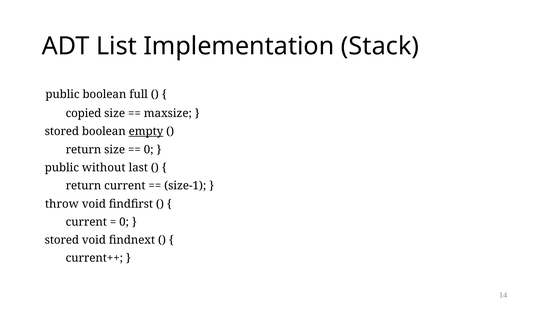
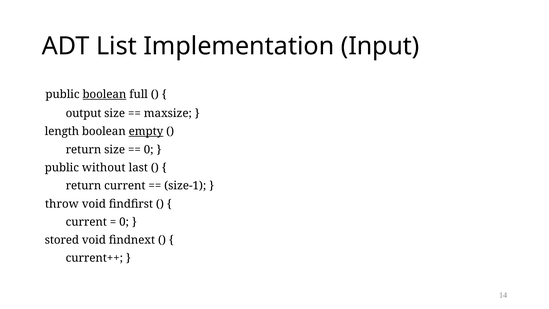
Stack: Stack -> Input (380, 46)
boolean underline: none -> present (104, 94)
copied: copied -> output (84, 113)
stored: stored -> length (62, 131)
